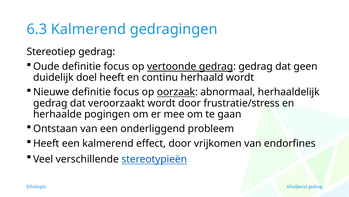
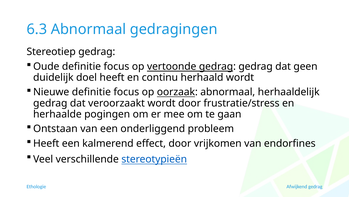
6.3 Kalmerend: Kalmerend -> Abnormaal (88, 29)
